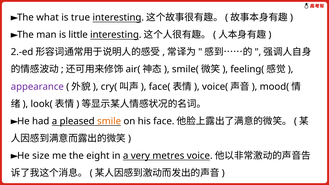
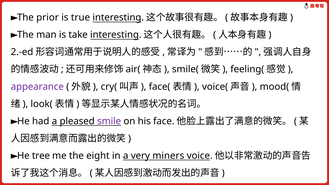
what: what -> prior (48, 17)
little: little -> take (78, 35)
smile colour: orange -> purple (109, 121)
size: size -> tree (41, 156)
metres: metres -> miners (168, 156)
